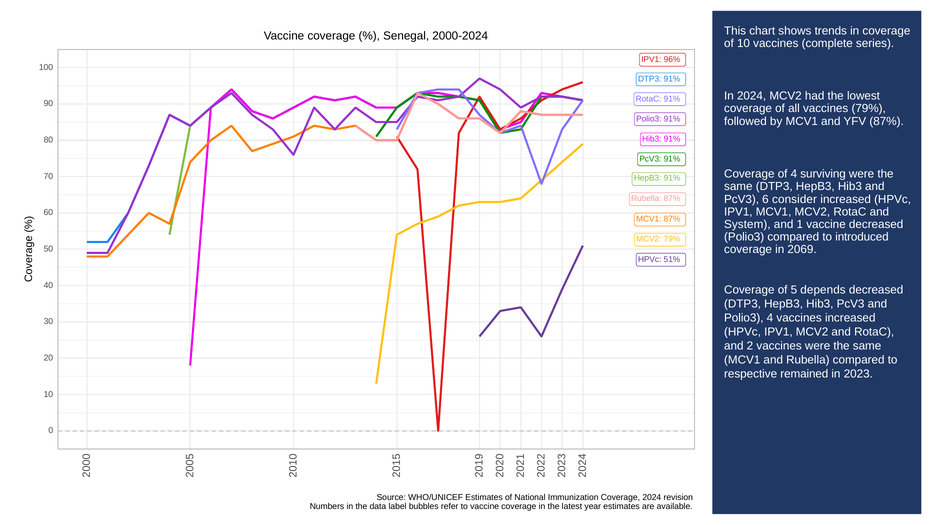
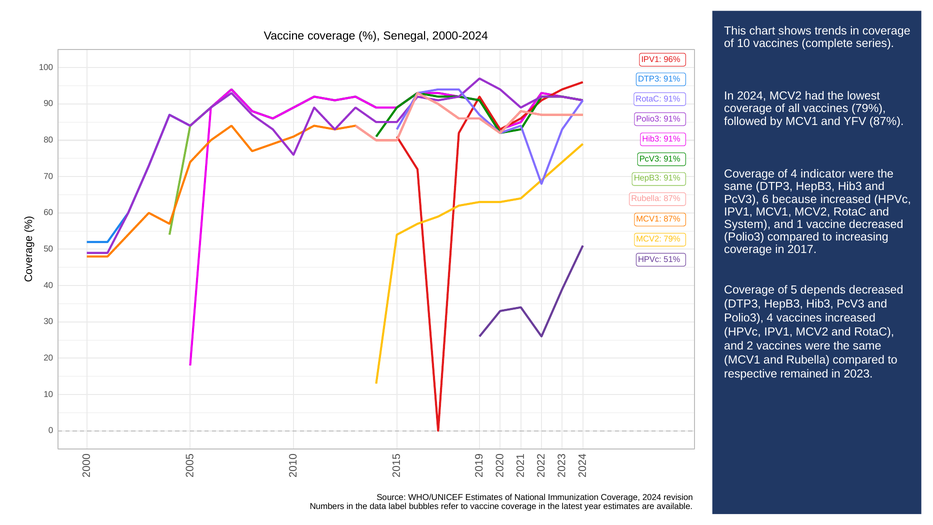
surviving: surviving -> indicator (823, 174)
consider: consider -> because (795, 199)
introduced: introduced -> increasing (862, 237)
2069: 2069 -> 2017 (802, 249)
